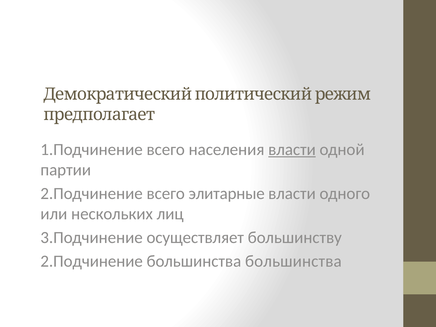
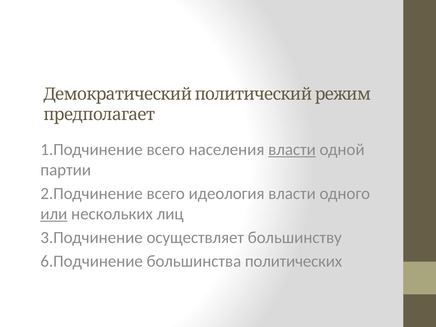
элитарные: элитарные -> идеология (227, 194)
или underline: none -> present (54, 214)
2.Подчинение: 2.Подчинение -> 6.Подчинение (92, 261)
большинства большинства: большинства -> политических (293, 261)
